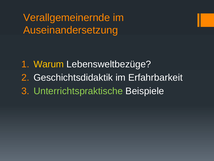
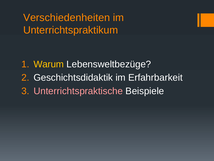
Verallgemeinernde: Verallgemeinernde -> Verschiedenheiten (67, 18)
Auseinandersetzung: Auseinandersetzung -> Unterrichtspraktikum (71, 30)
Unterrichtspraktische colour: light green -> pink (78, 91)
